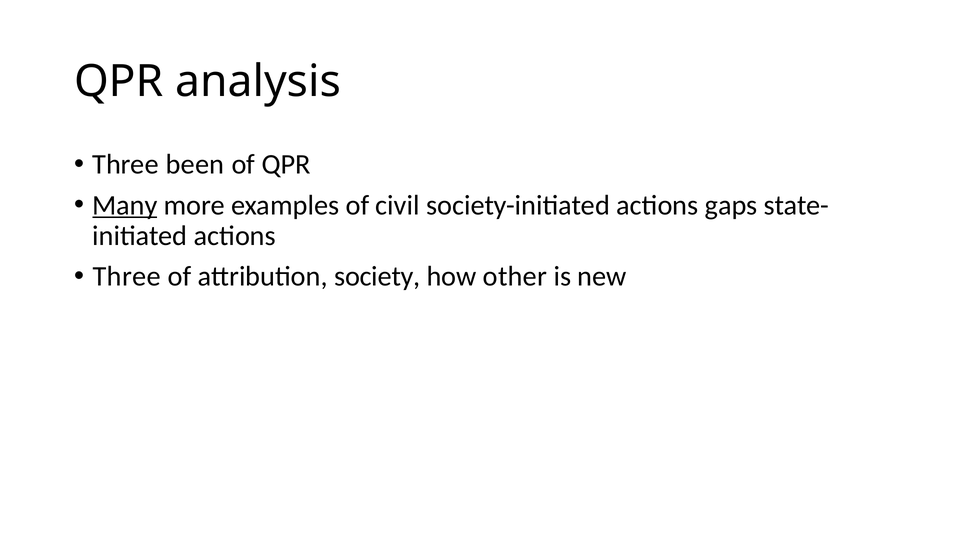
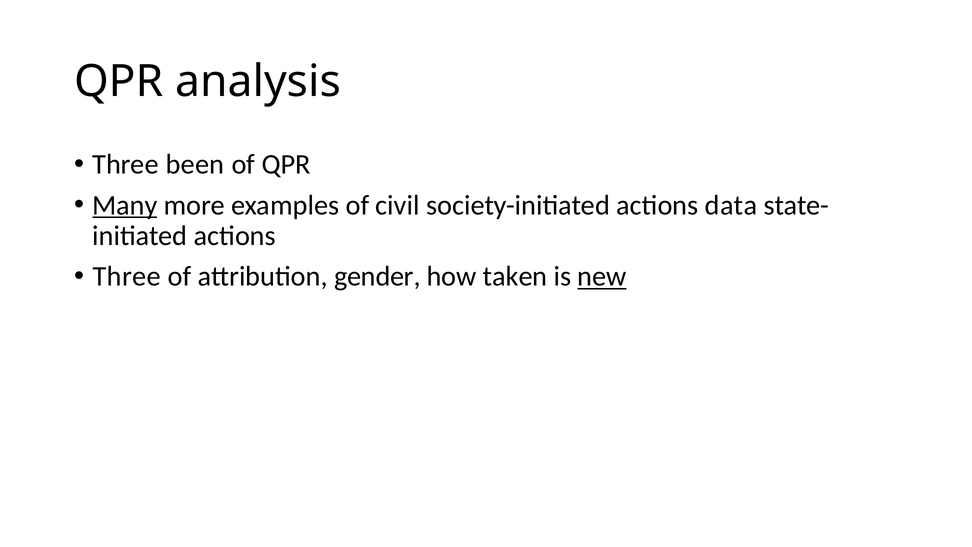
gaps: gaps -> data (731, 205)
society: society -> gender (377, 276)
other: other -> taken (515, 276)
new underline: none -> present (602, 276)
